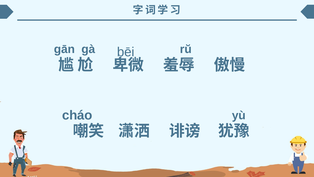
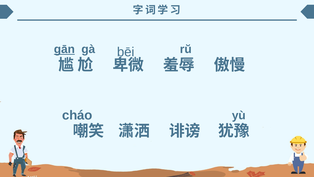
gān underline: none -> present (64, 49)
